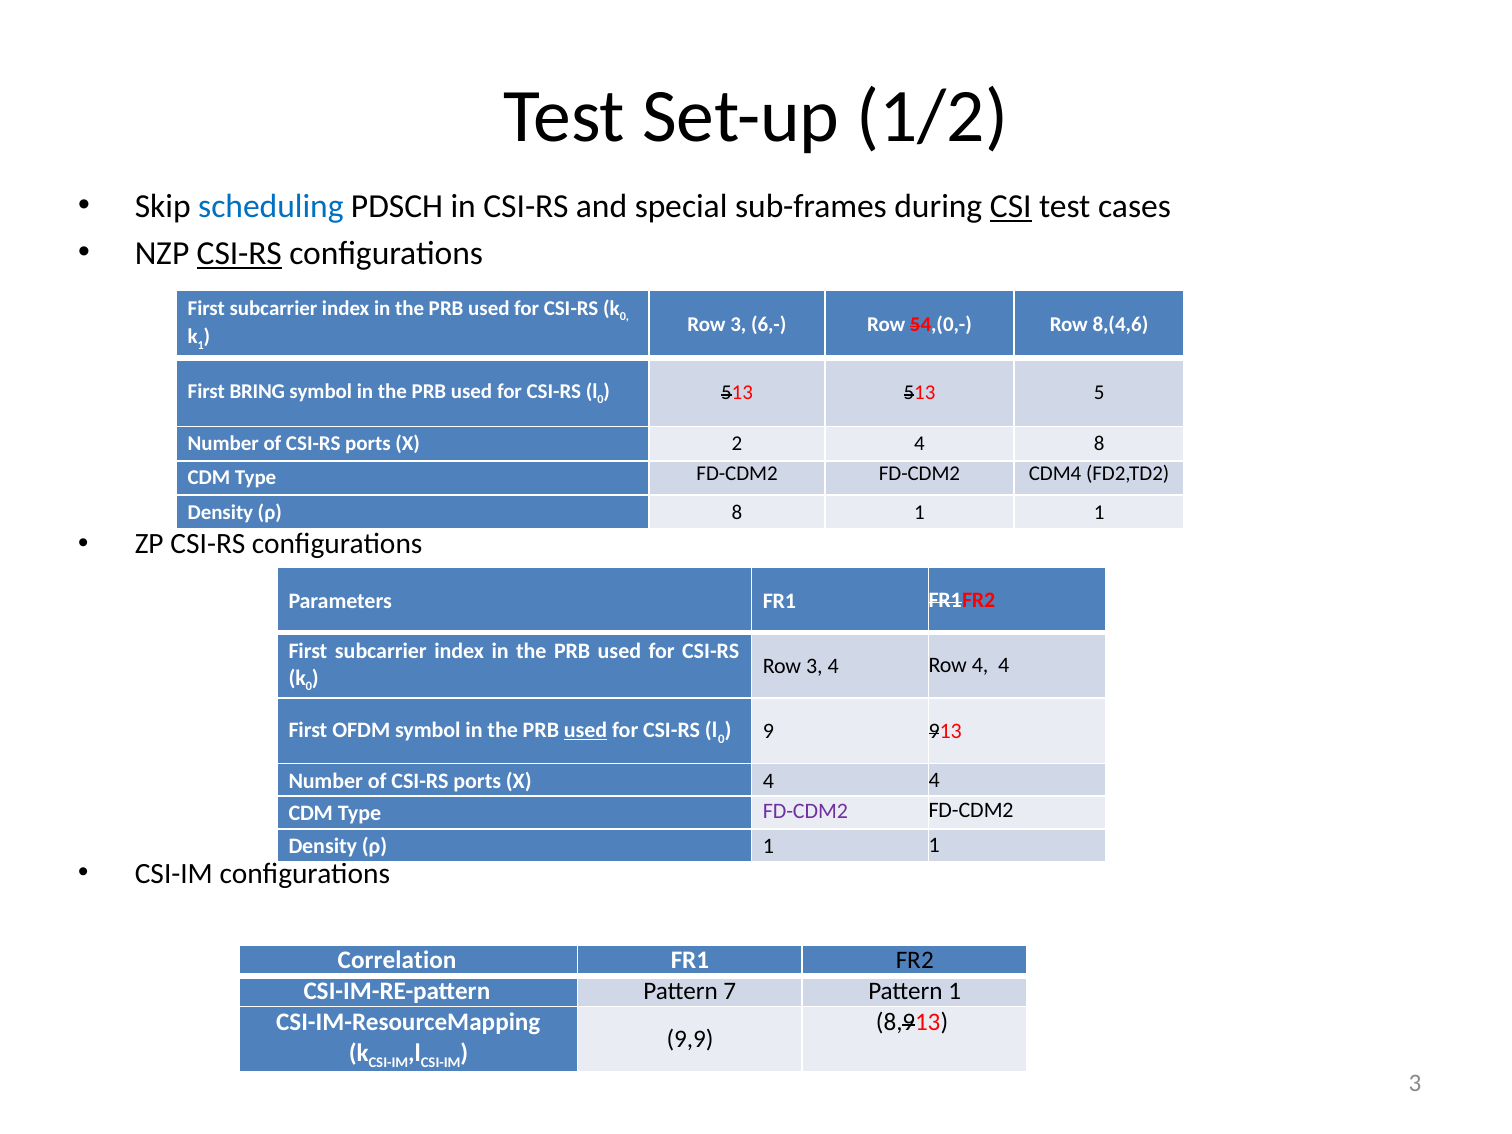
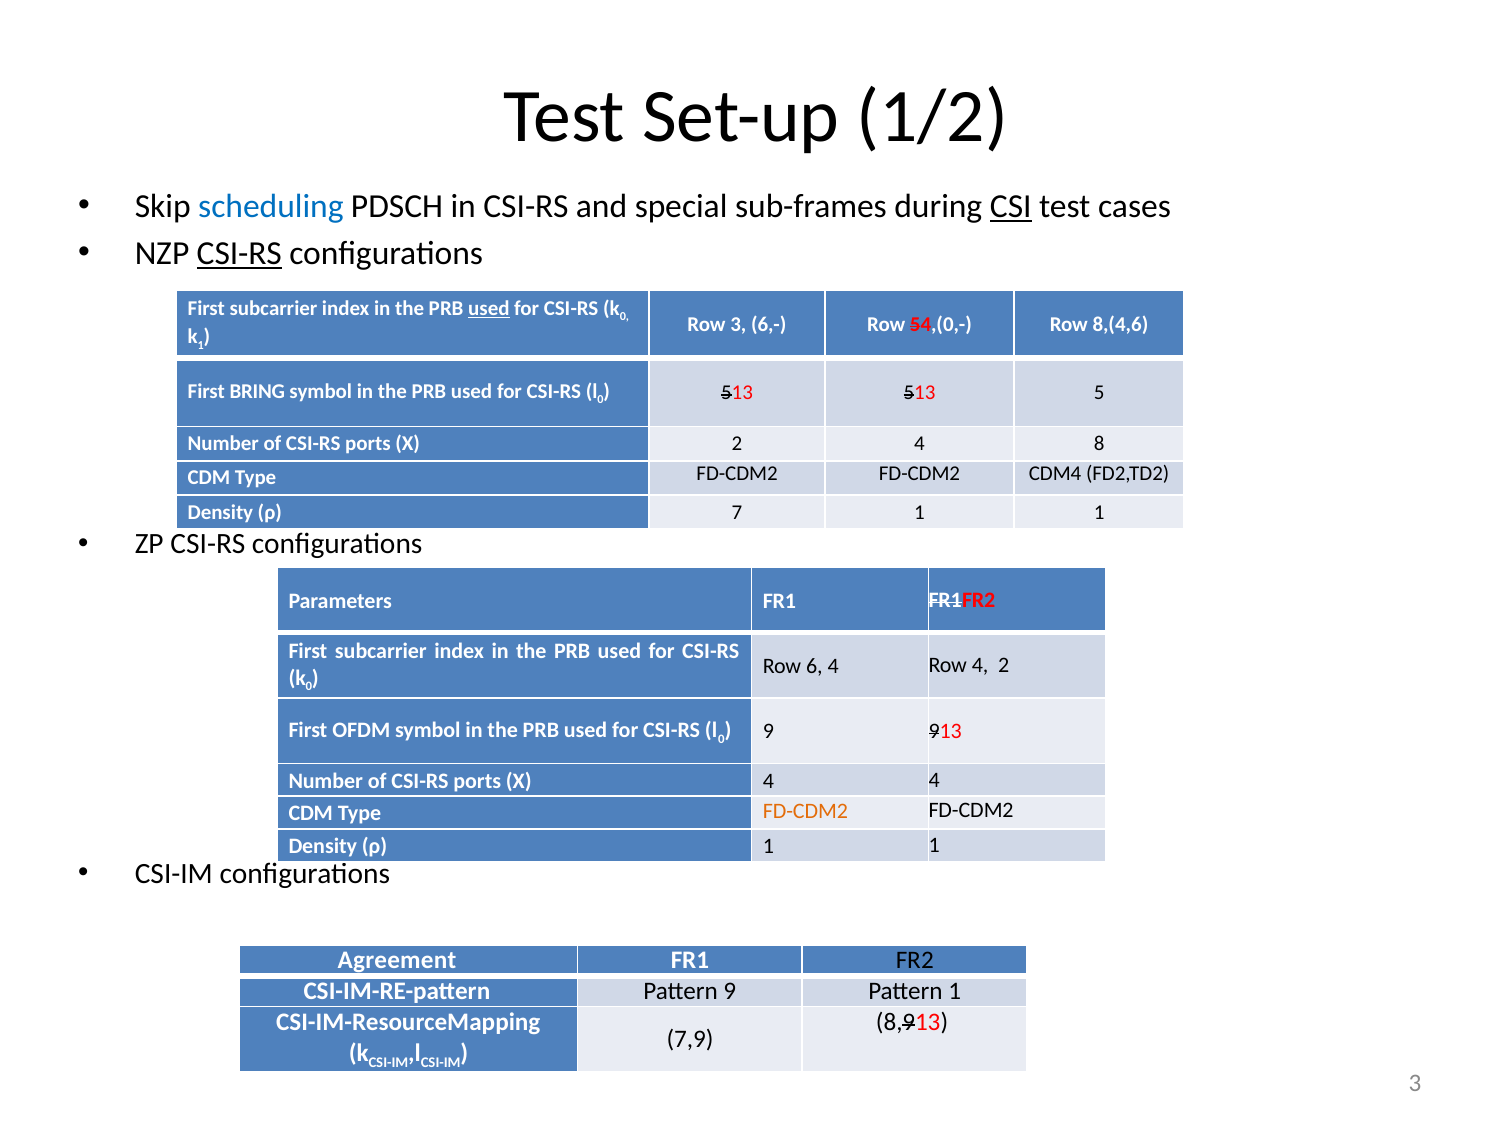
used underline: none -> present (489, 309)
ρ 8: 8 -> 7 (737, 512)
3: 3 -> 6 (814, 666)
Row 4 4: 4 -> 2 (1004, 665)
used underline: present -> none (586, 730)
FD-CDM2 colour: purple -> orange (805, 811)
Correlation: Correlation -> Agreement (397, 961)
Pattern 7: 7 -> 9 (730, 991)
9,9: 9,9 -> 7,9 (690, 1039)
